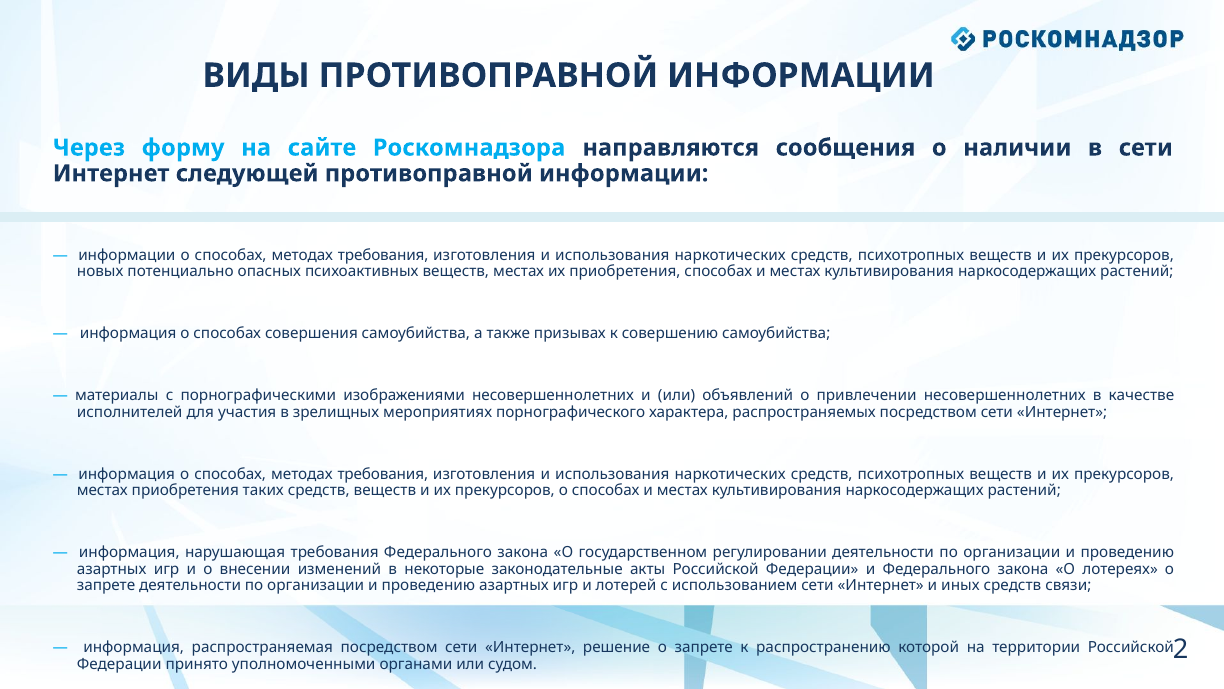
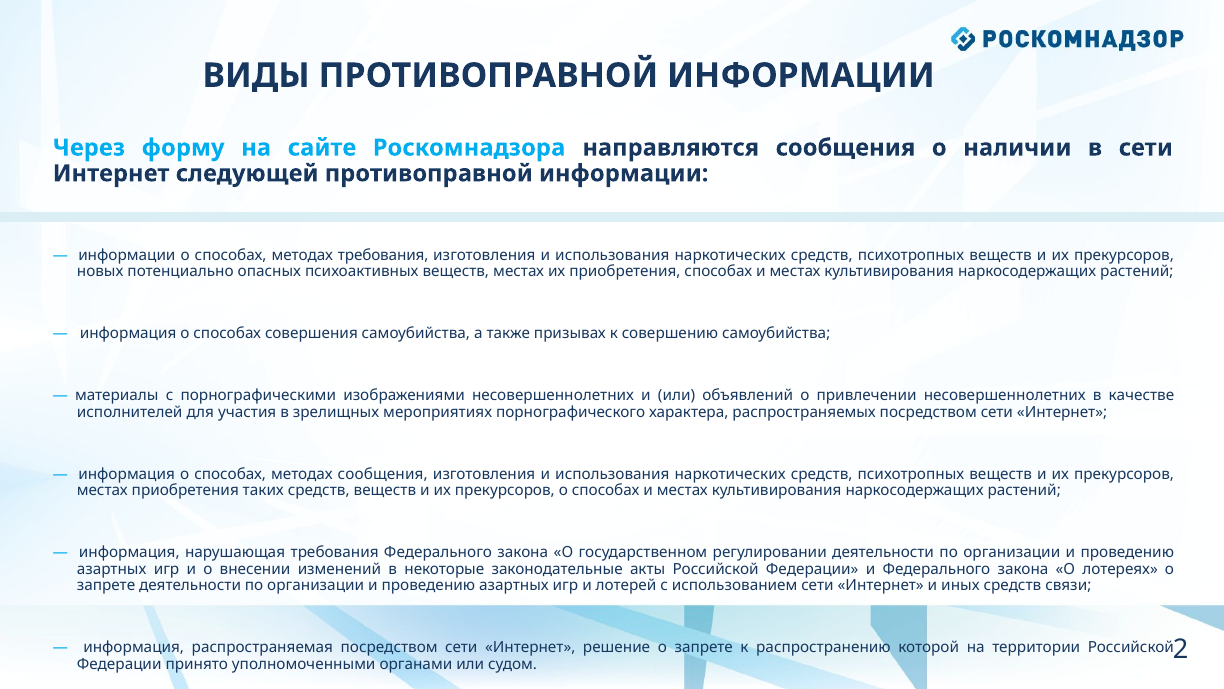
требования: требования -> сообщения (383, 474)
